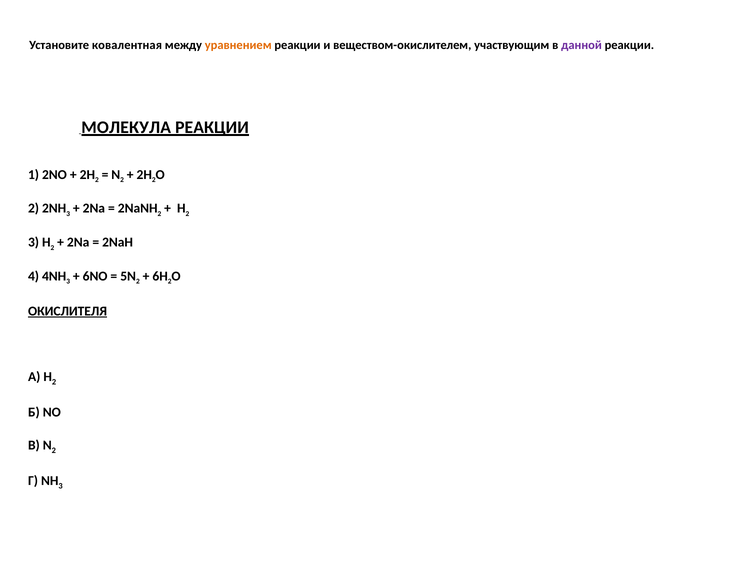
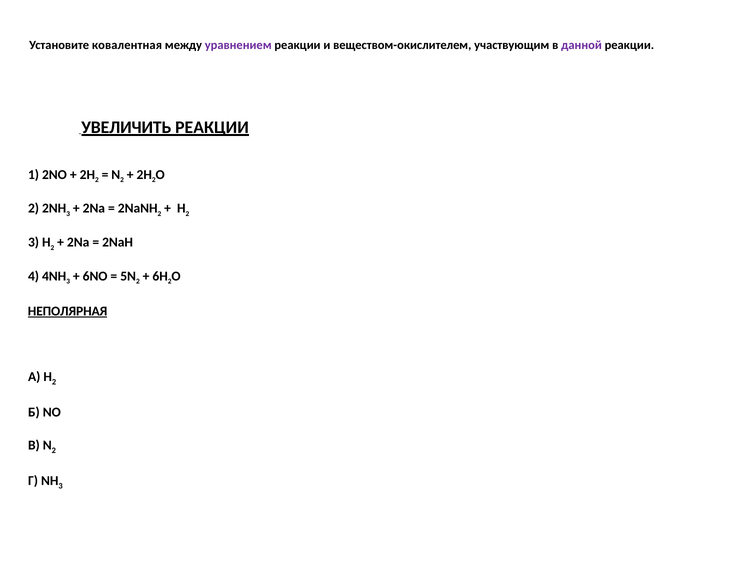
уравнением colour: orange -> purple (238, 45)
МОЛЕКУЛА: МОЛЕКУЛА -> УВЕЛИЧИТЬ (126, 127)
ОКИСЛИТЕЛЯ: ОКИСЛИТЕЛЯ -> НЕПОЛЯРНАЯ (68, 311)
